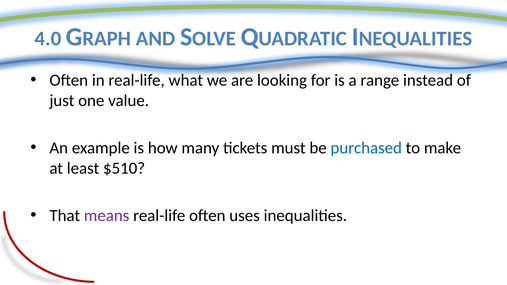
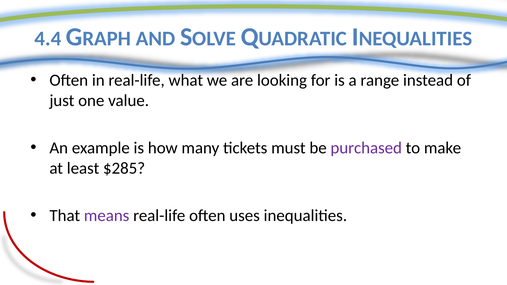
4.0: 4.0 -> 4.4 (48, 39)
purchased colour: blue -> purple (366, 148)
$510: $510 -> $285 (124, 168)
